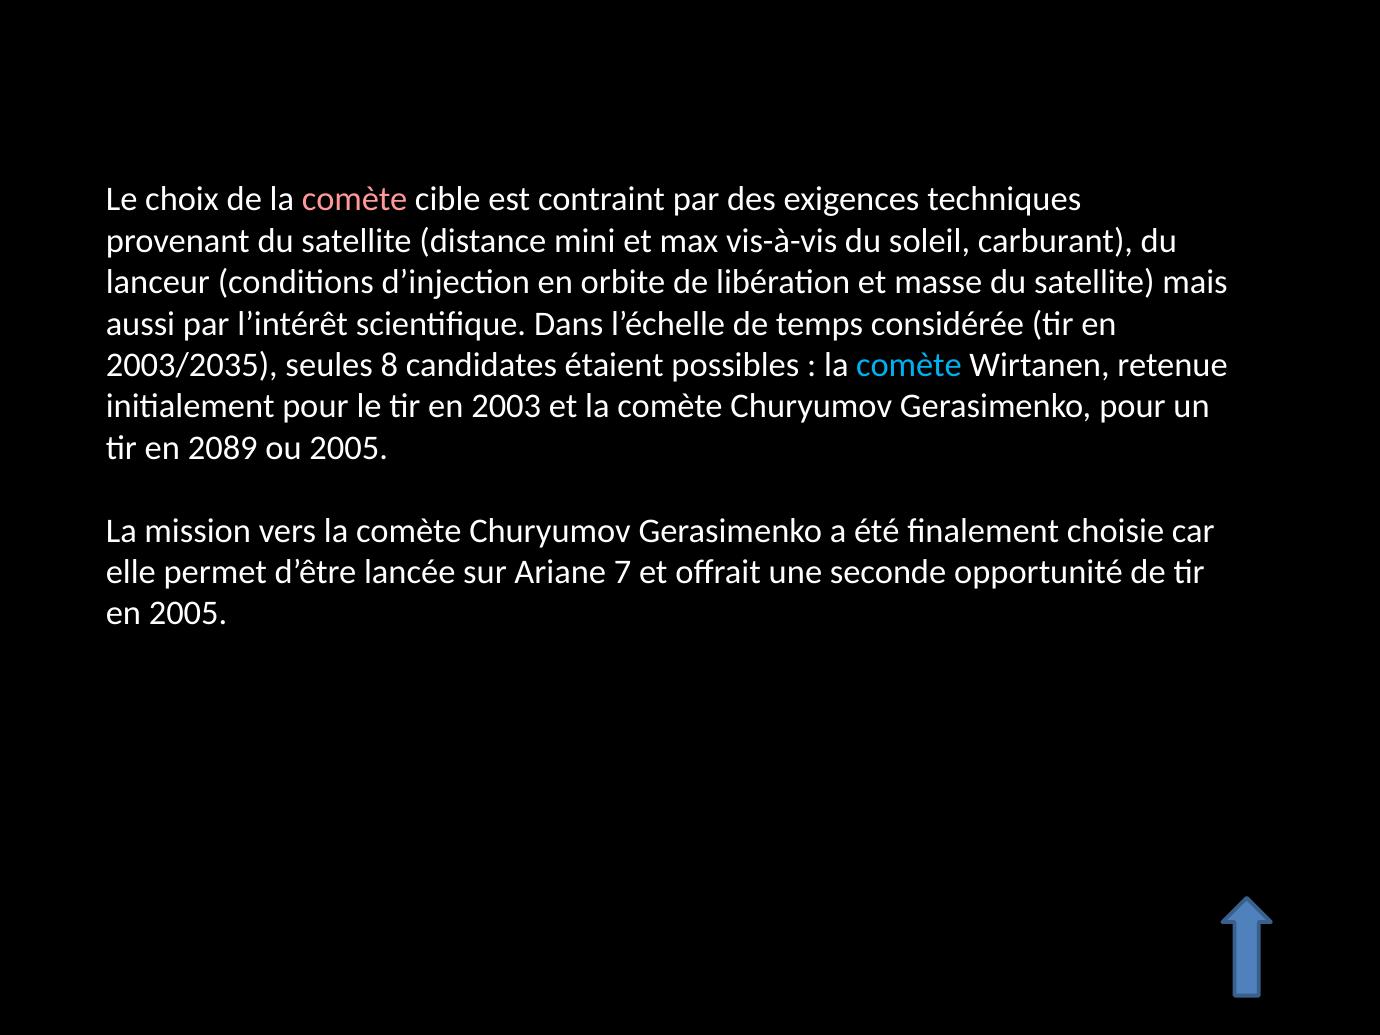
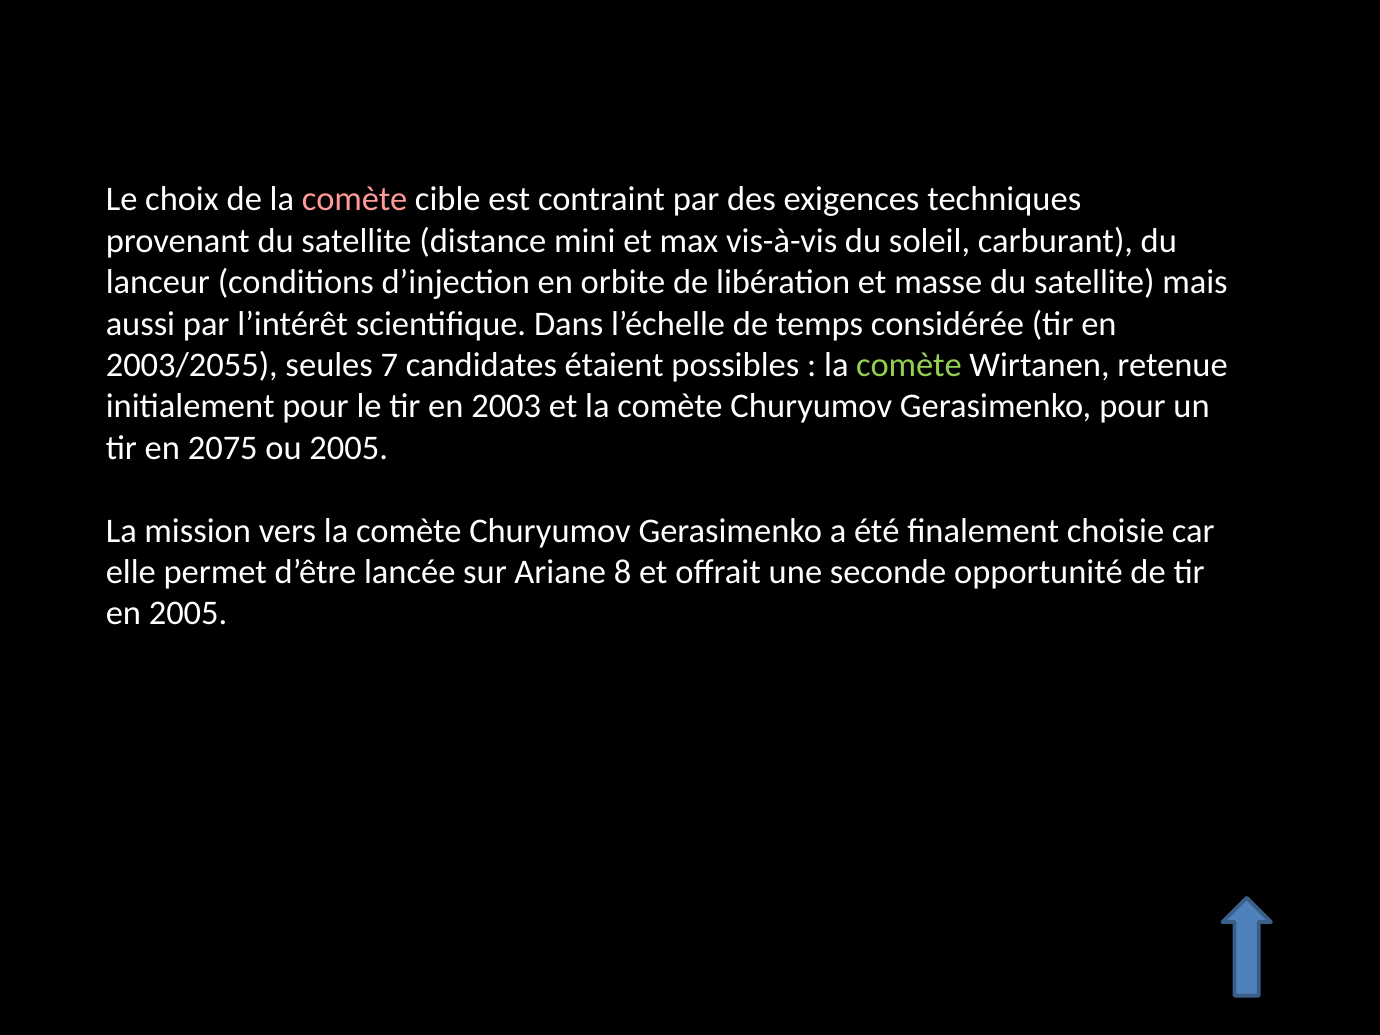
2003/2035: 2003/2035 -> 2003/2055 (192, 365)
8: 8 -> 7 (389, 365)
comète colour: light blue -> light green (909, 365)
2089: 2089 -> 2075 (223, 448)
7: 7 -> 8 (623, 572)
